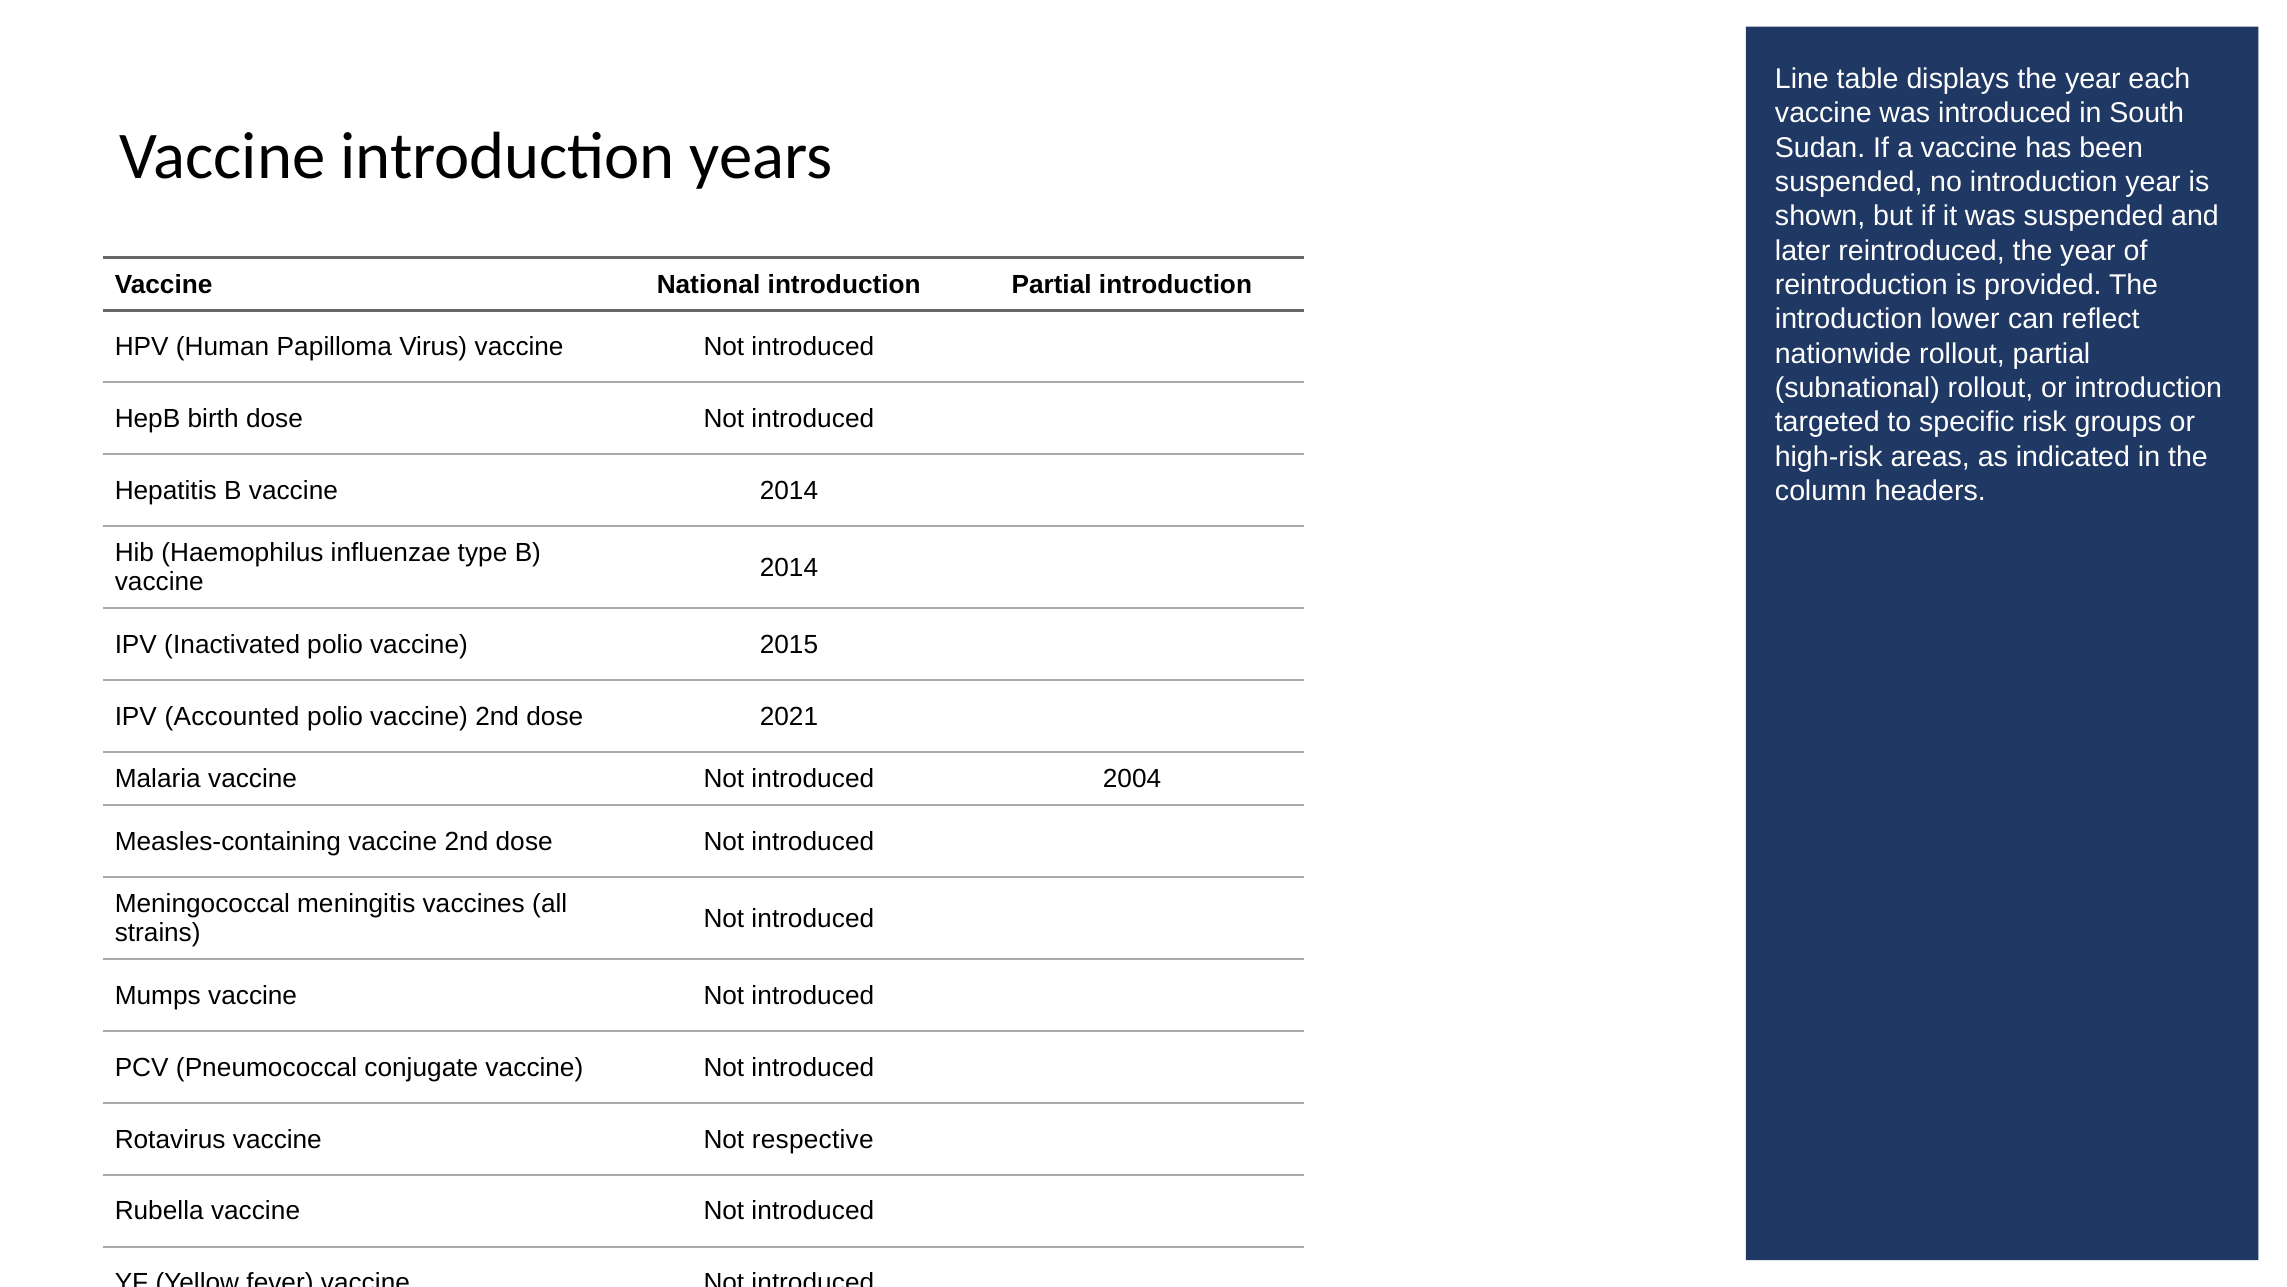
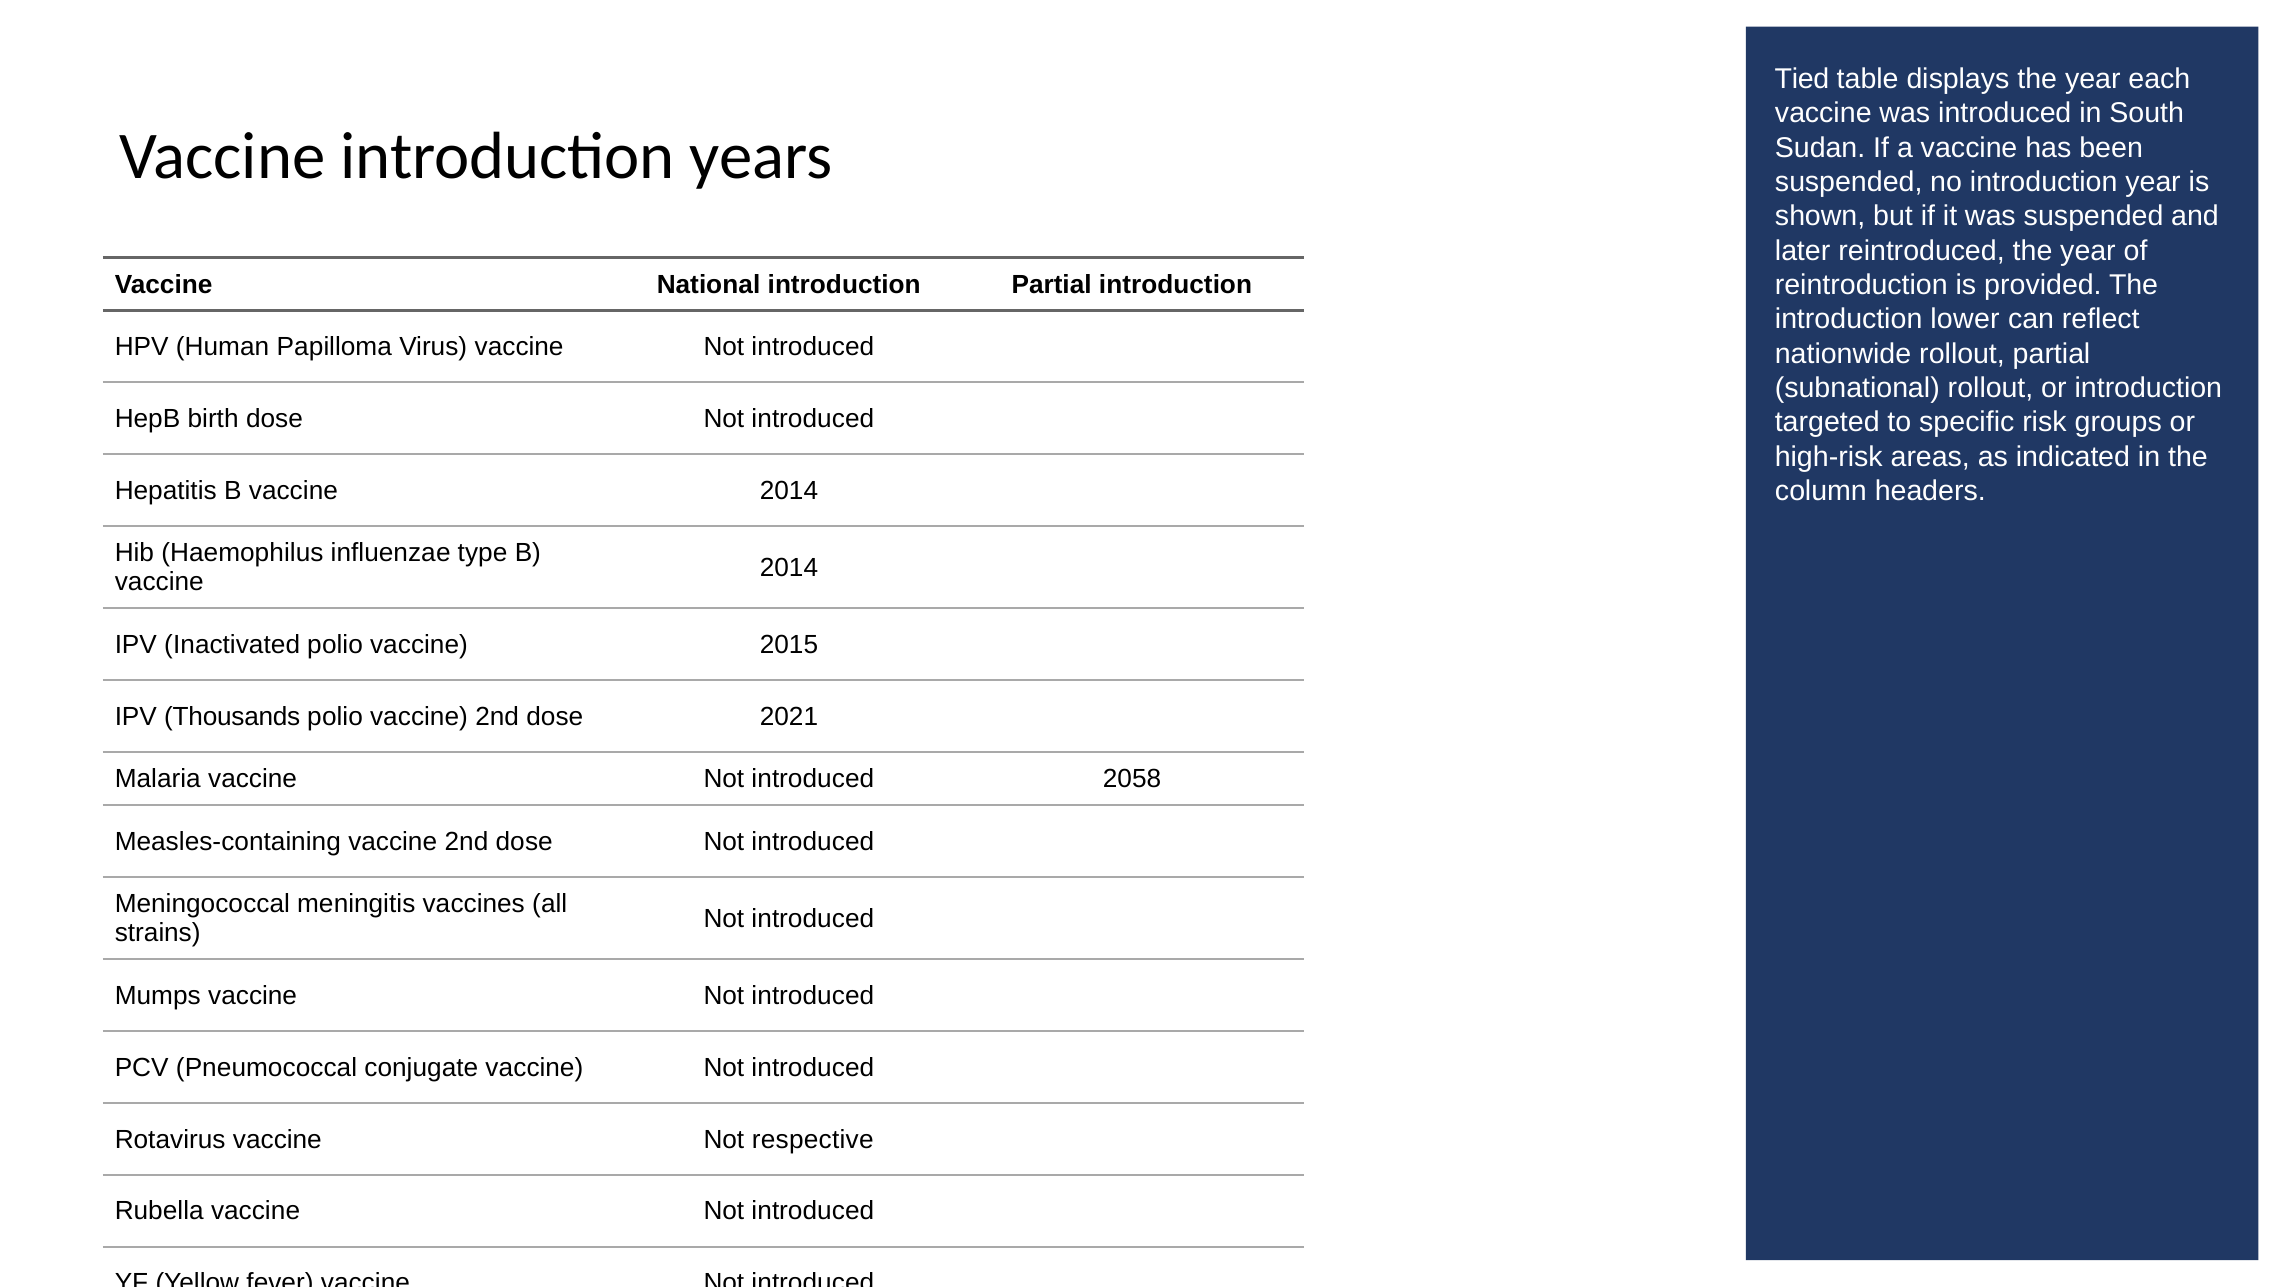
Line: Line -> Tied (1802, 79)
Accounted: Accounted -> Thousands (232, 716)
2004: 2004 -> 2058 (1132, 779)
